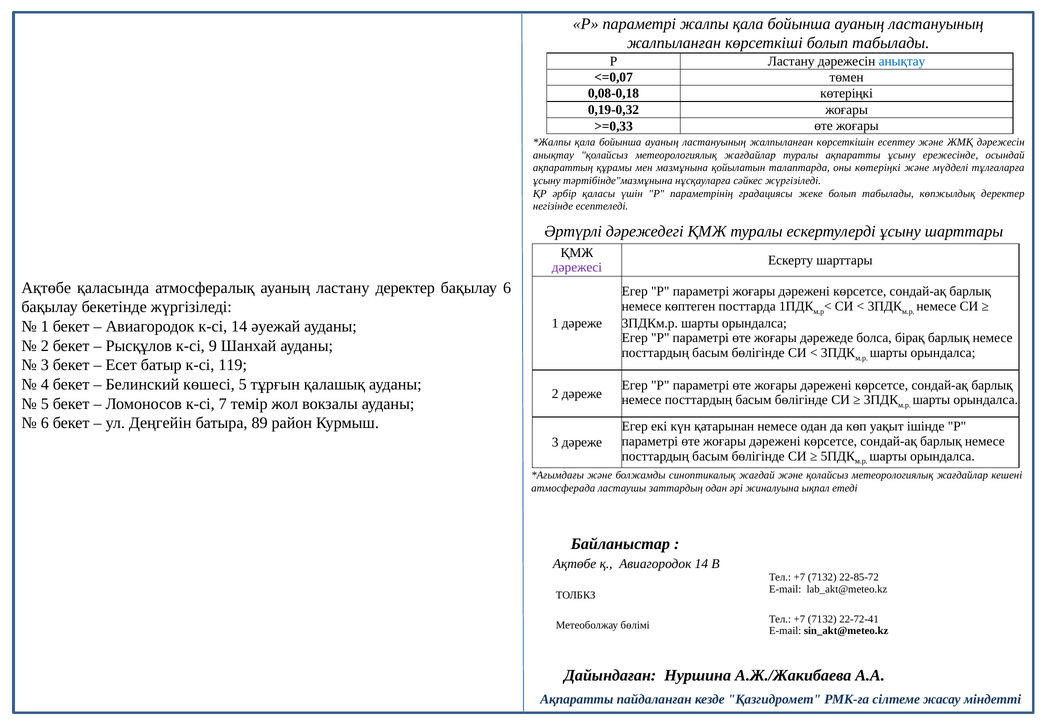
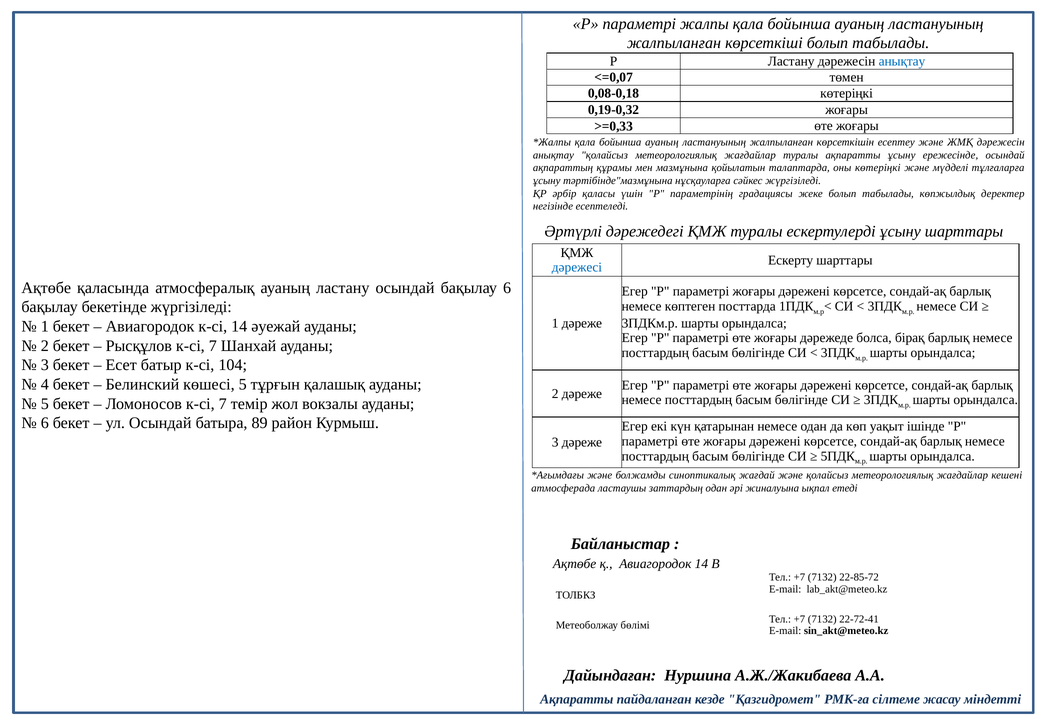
дәрежесі colour: purple -> blue (577, 267)
ластану деректер: деректер -> осындай (405, 288)
Рысқұлов к-сі 9: 9 -> 7 (213, 346)
119: 119 -> 104 (233, 365)
ул Деңгейін: Деңгейін -> Осындай (160, 423)
